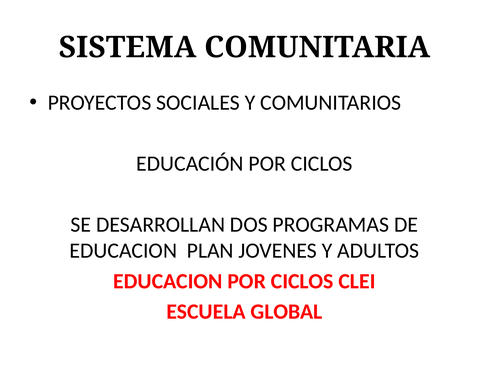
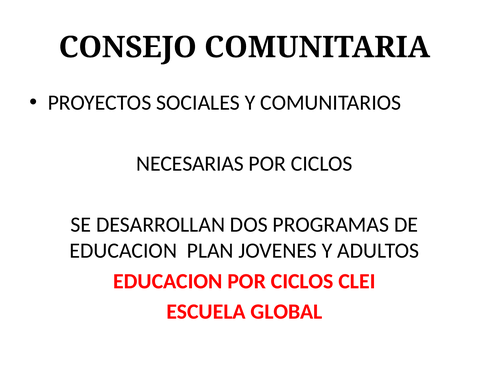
SISTEMA: SISTEMA -> CONSEJO (128, 47)
EDUCACIÓN: EDUCACIÓN -> NECESARIAS (190, 164)
